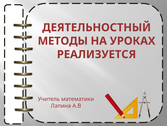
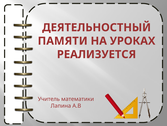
МЕТОДЫ: МЕТОДЫ -> ПАМЯТИ (63, 41)
